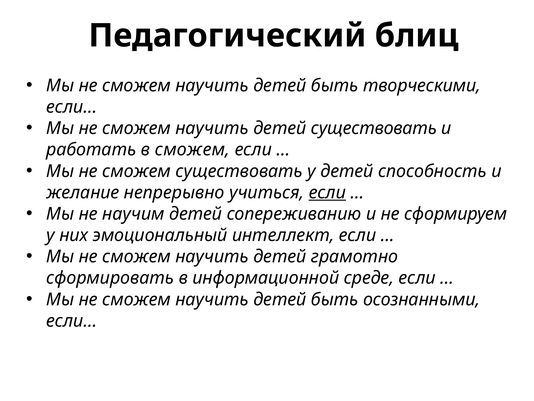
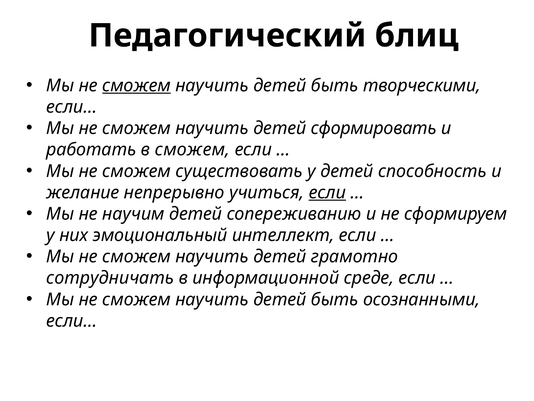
сможем underline: none -> present (137, 86)
детей существовать: существовать -> сформировать (374, 128)
сформировать: сформировать -> сотрудничать (110, 278)
